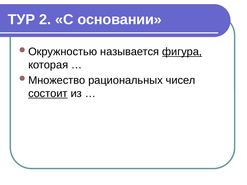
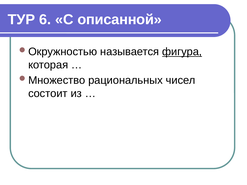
2: 2 -> 6 (45, 20)
основании: основании -> описанной (120, 20)
состоит underline: present -> none (48, 94)
